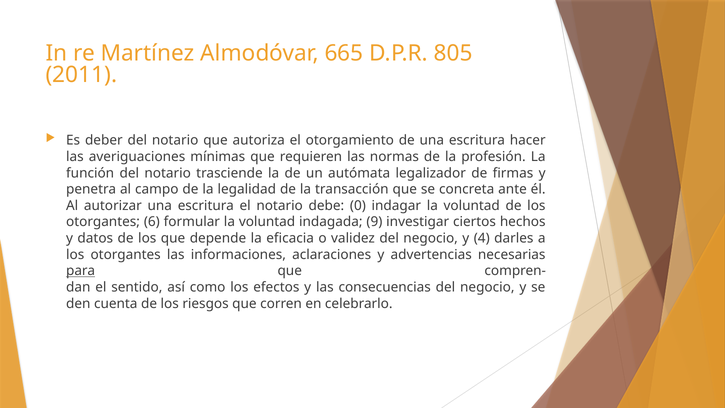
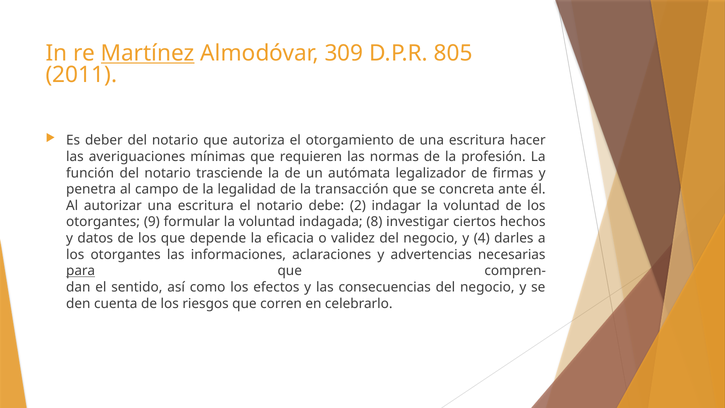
Martínez underline: none -> present (148, 53)
665: 665 -> 309 (344, 53)
0: 0 -> 2 (358, 206)
6: 6 -> 9 (152, 222)
9: 9 -> 8 (374, 222)
